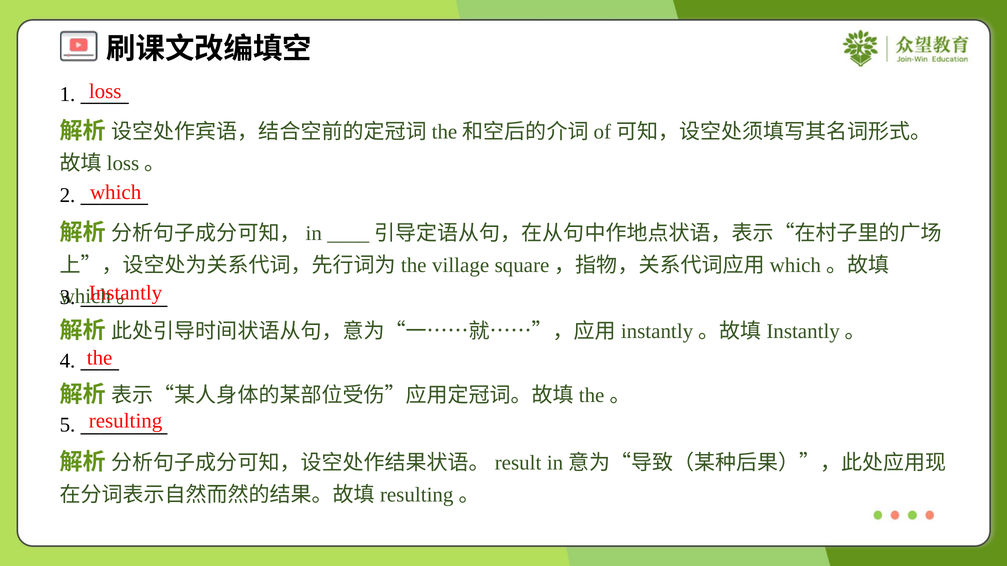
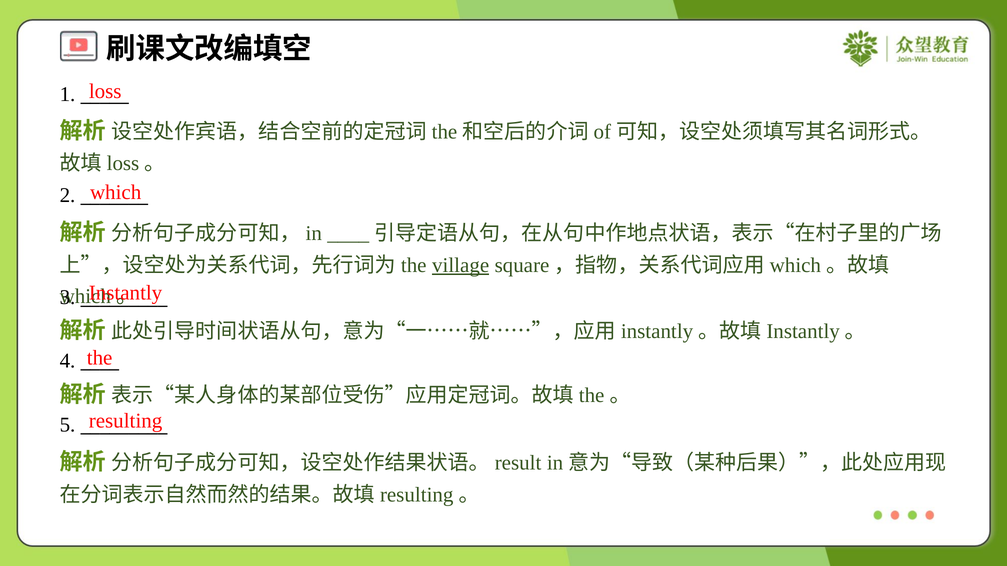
village underline: none -> present (461, 265)
